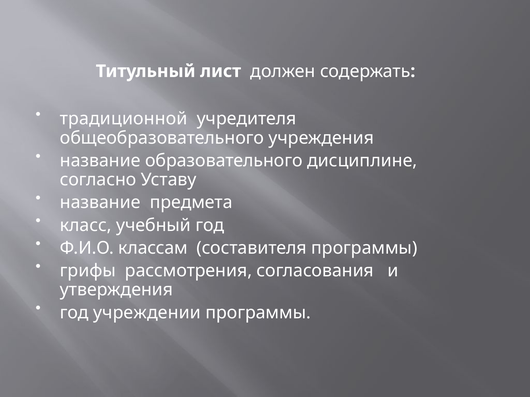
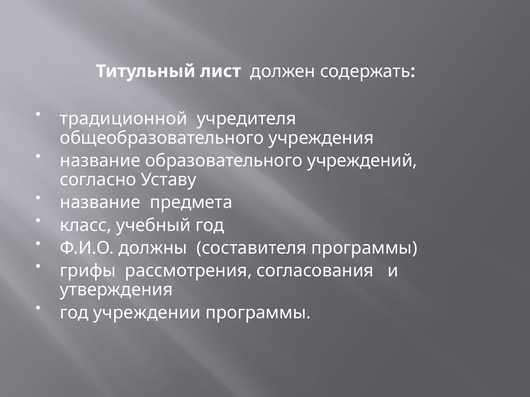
дисциплине: дисциплине -> учреждений (362, 161)
классам: классам -> должны (153, 248)
